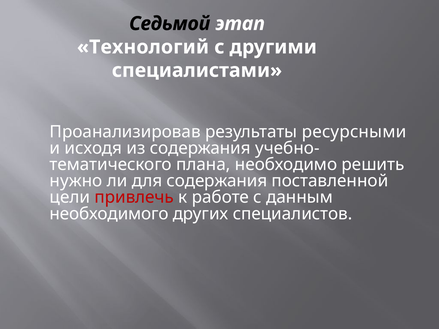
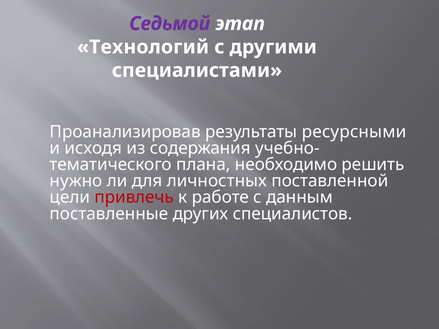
Седьмой colour: black -> purple (170, 24)
для содержания: содержания -> личностных (217, 181)
необходимого: необходимого -> поставленные (109, 214)
